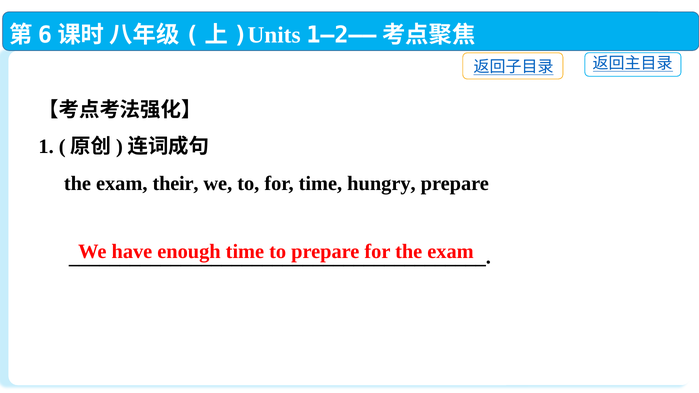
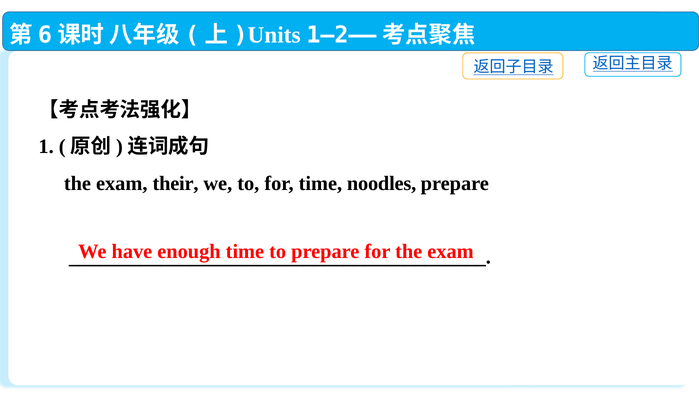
hungry: hungry -> noodles (382, 183)
